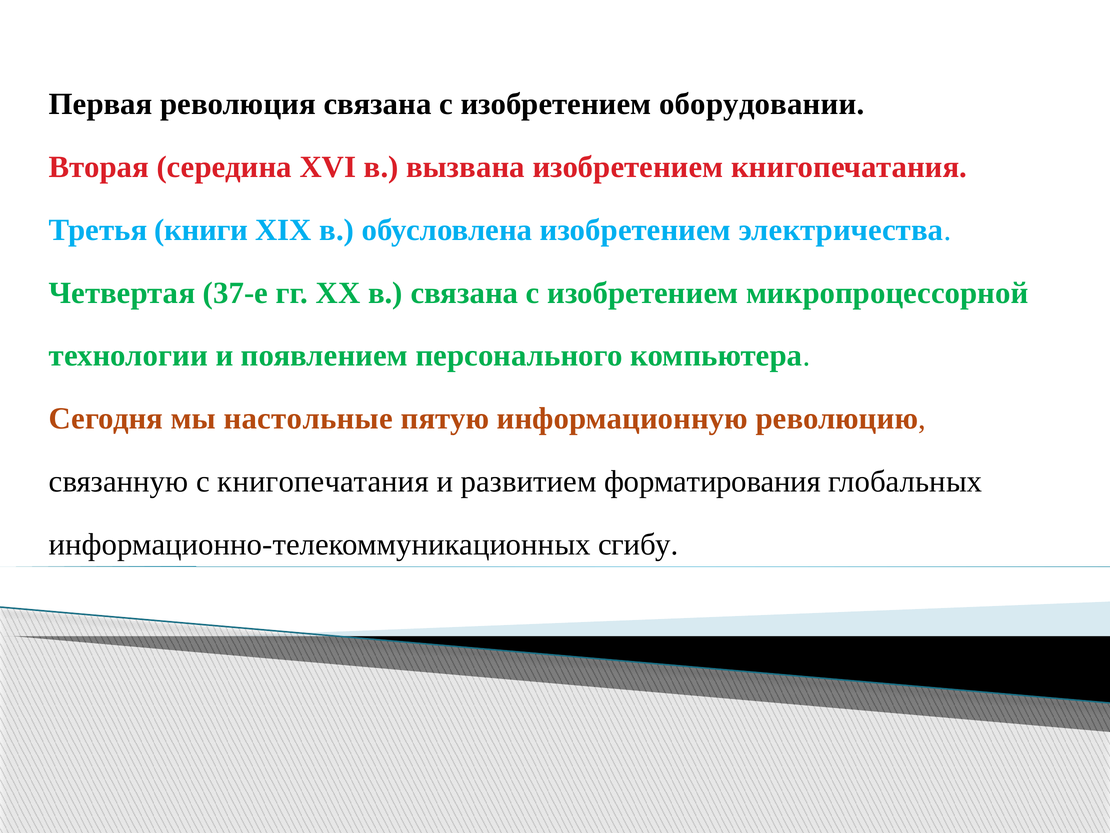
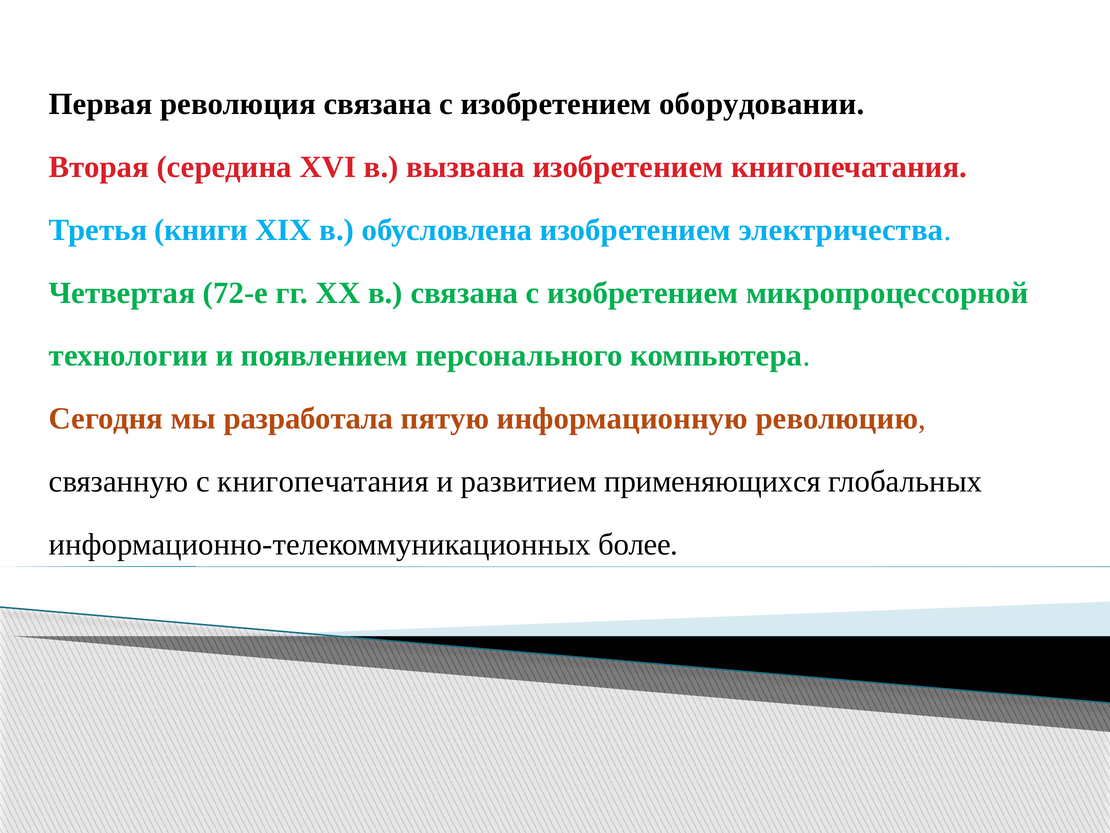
37-е: 37-е -> 72-е (235, 293)
настольные: настольные -> разработала (309, 418)
форматирования: форматирования -> применяющихся (712, 481)
сгибу: сгибу -> более (638, 544)
